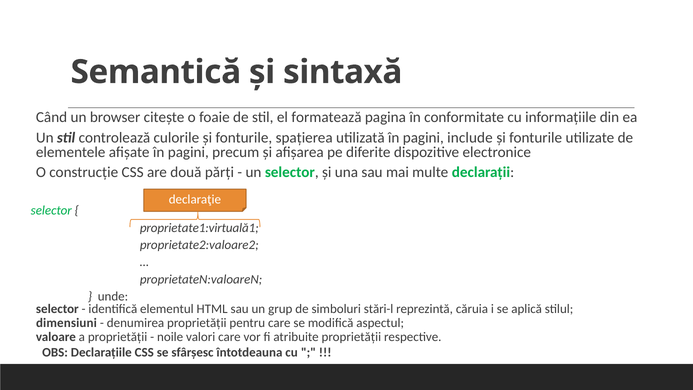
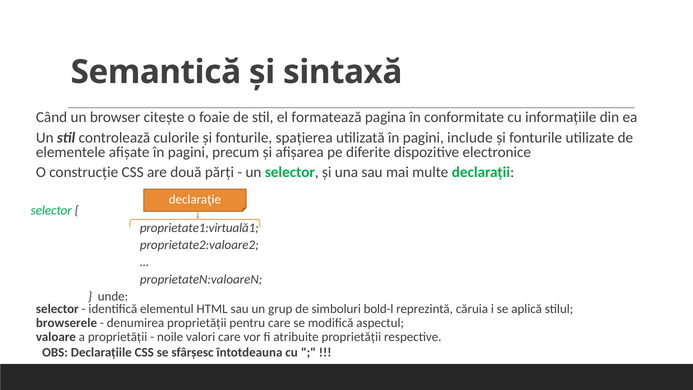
stări-l: stări-l -> bold-l (379, 309)
dimensiuni: dimensiuni -> browserele (66, 323)
